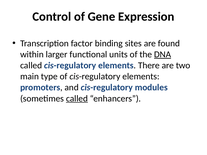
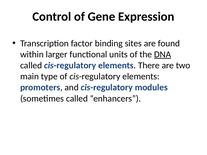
called underline: present -> none (77, 99)
